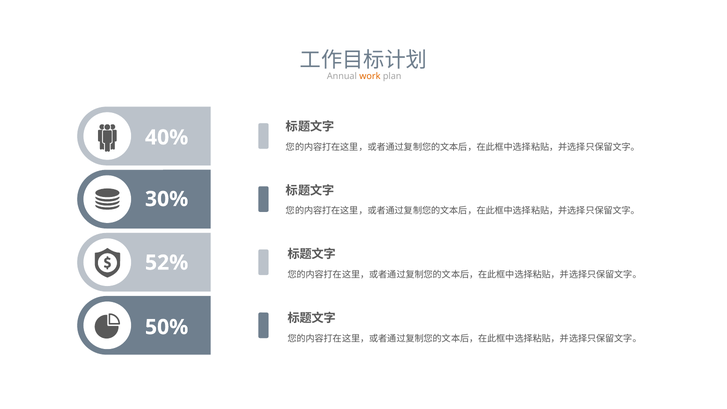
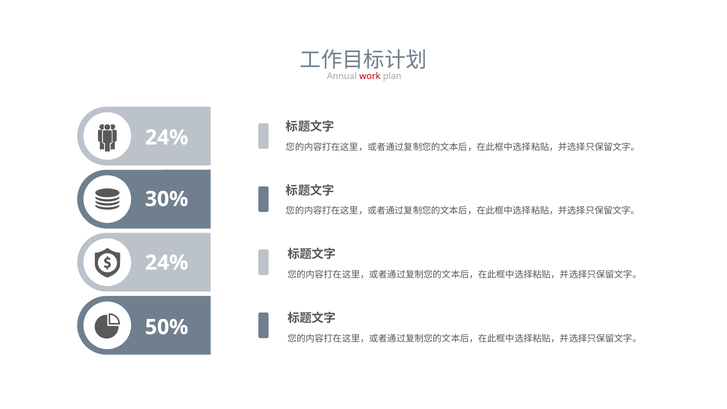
work colour: orange -> red (370, 76)
40%: 40% -> 24% (167, 137)
52%: 52% -> 24% (167, 263)
